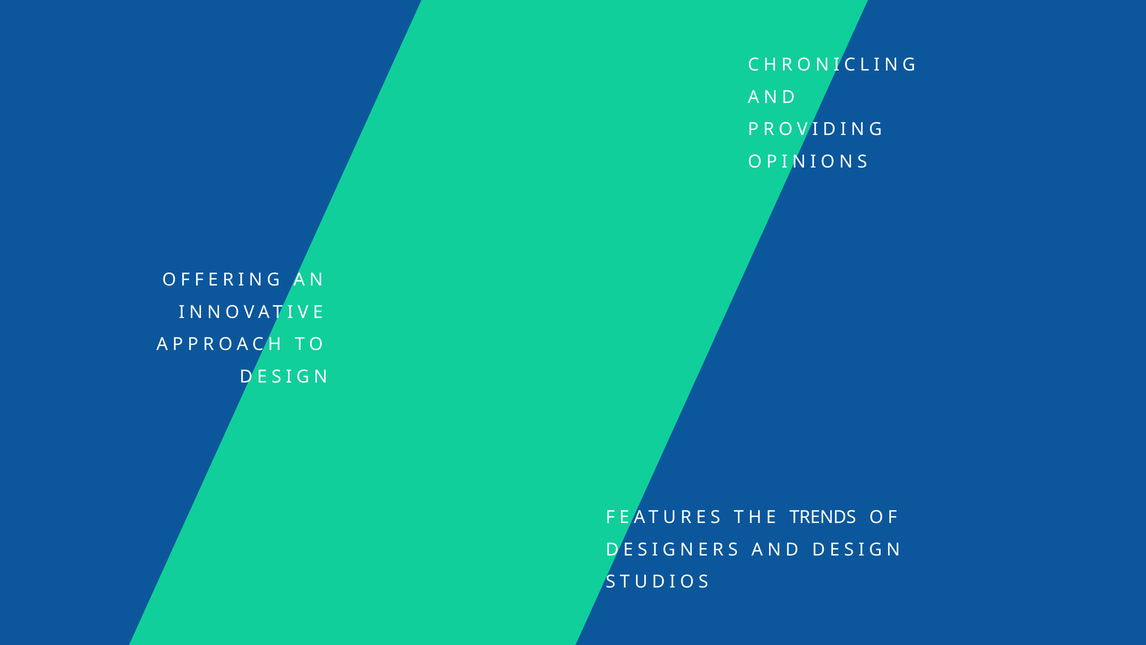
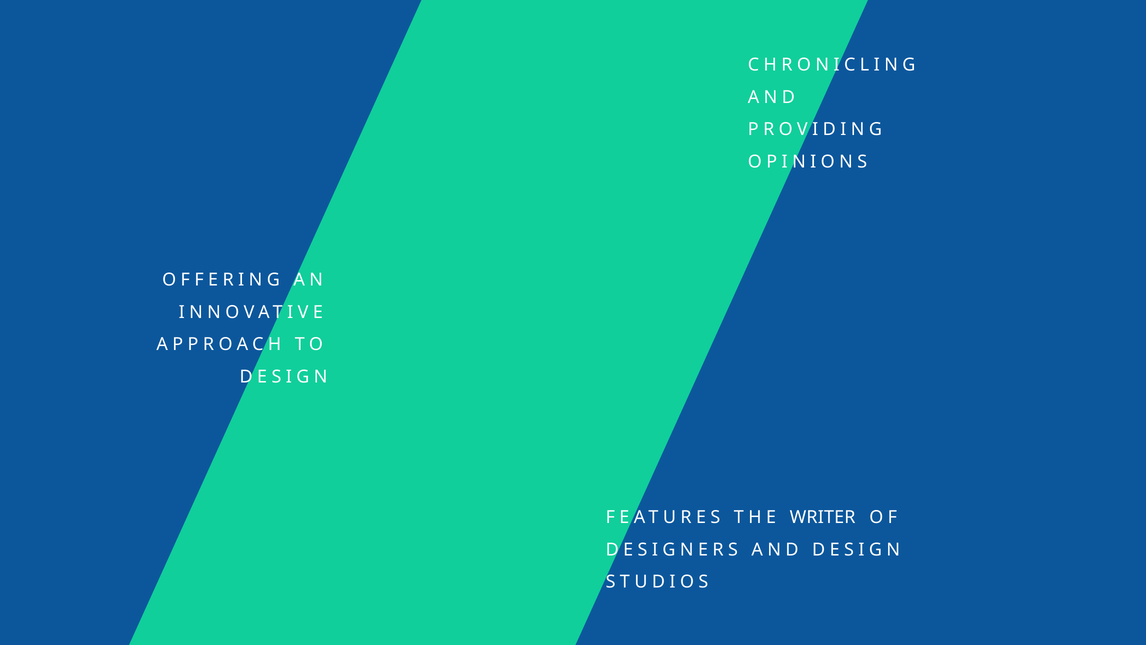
TRENDS: TRENDS -> WRITER (823, 517)
